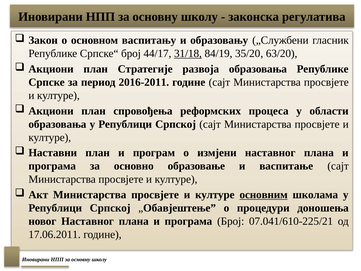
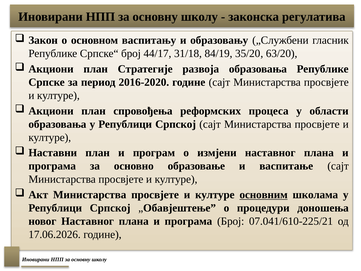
31/18 underline: present -> none (188, 53)
2016-2011: 2016-2011 -> 2016-2020 (144, 82)
17.06.2011: 17.06.2011 -> 17.06.2026 (55, 234)
